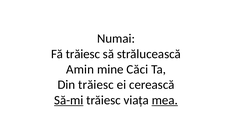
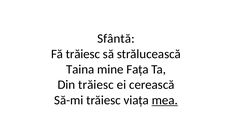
Numai: Numai -> Sfântă (116, 39)
Amin: Amin -> Taina (80, 70)
Căci: Căci -> Fața (137, 70)
Să-mi underline: present -> none (69, 101)
